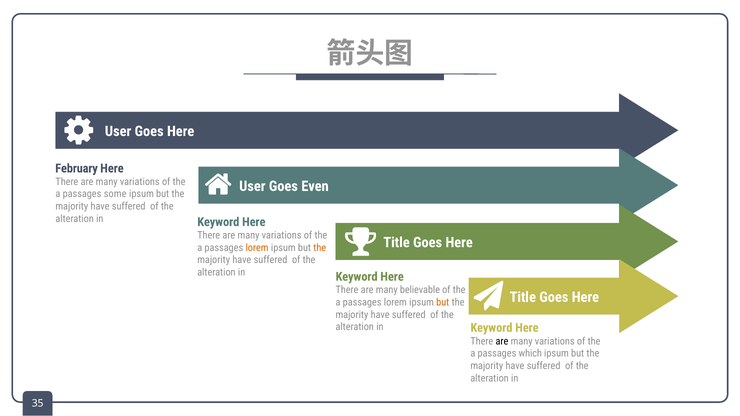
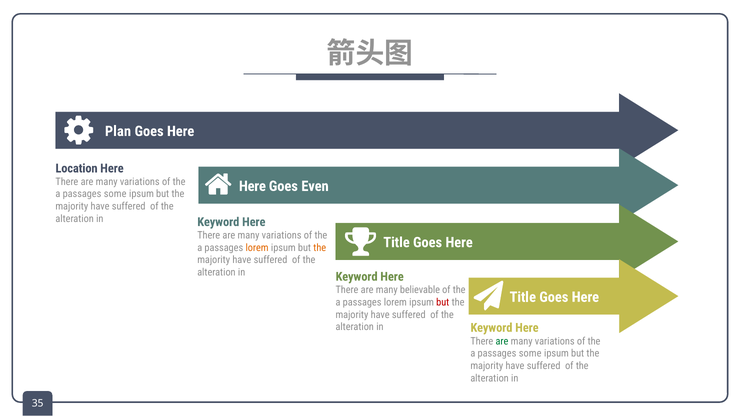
User: User -> Plan (118, 131)
February: February -> Location (77, 168)
User: User -> Here (252, 186)
but colour: orange -> red (443, 303)
are colour: black -> green (502, 341)
which: which -> some (530, 354)
